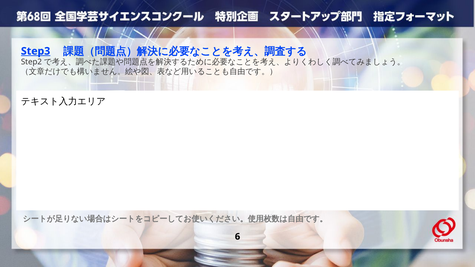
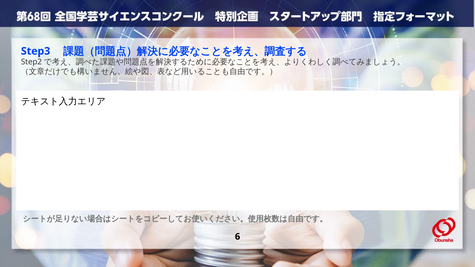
Step3 underline: present -> none (36, 51)
